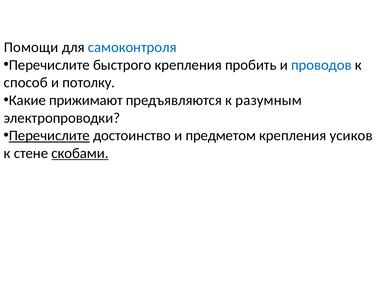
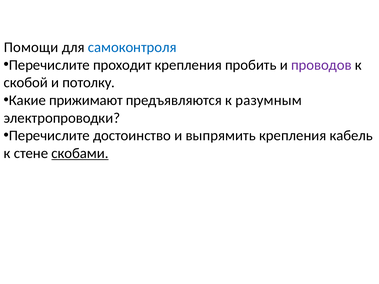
быстрого: быстрого -> проходит (122, 65)
проводов colour: blue -> purple (321, 65)
способ: способ -> скобой (26, 83)
Перечислите underline: present -> none (49, 136)
предметом: предметом -> выпрямить (221, 136)
усиков: усиков -> кабель (351, 136)
